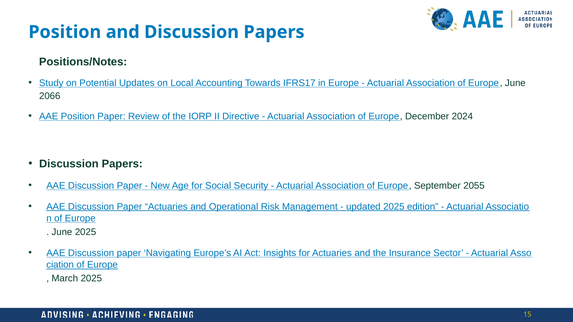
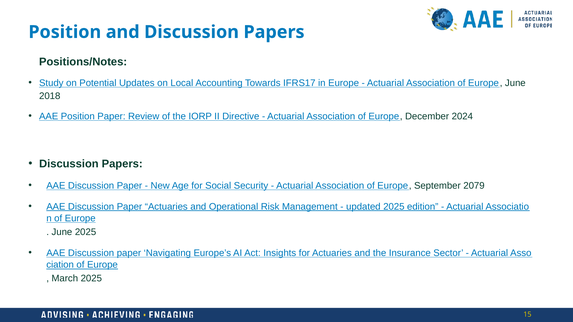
2066: 2066 -> 2018 (50, 96)
2055: 2055 -> 2079 (474, 186)
